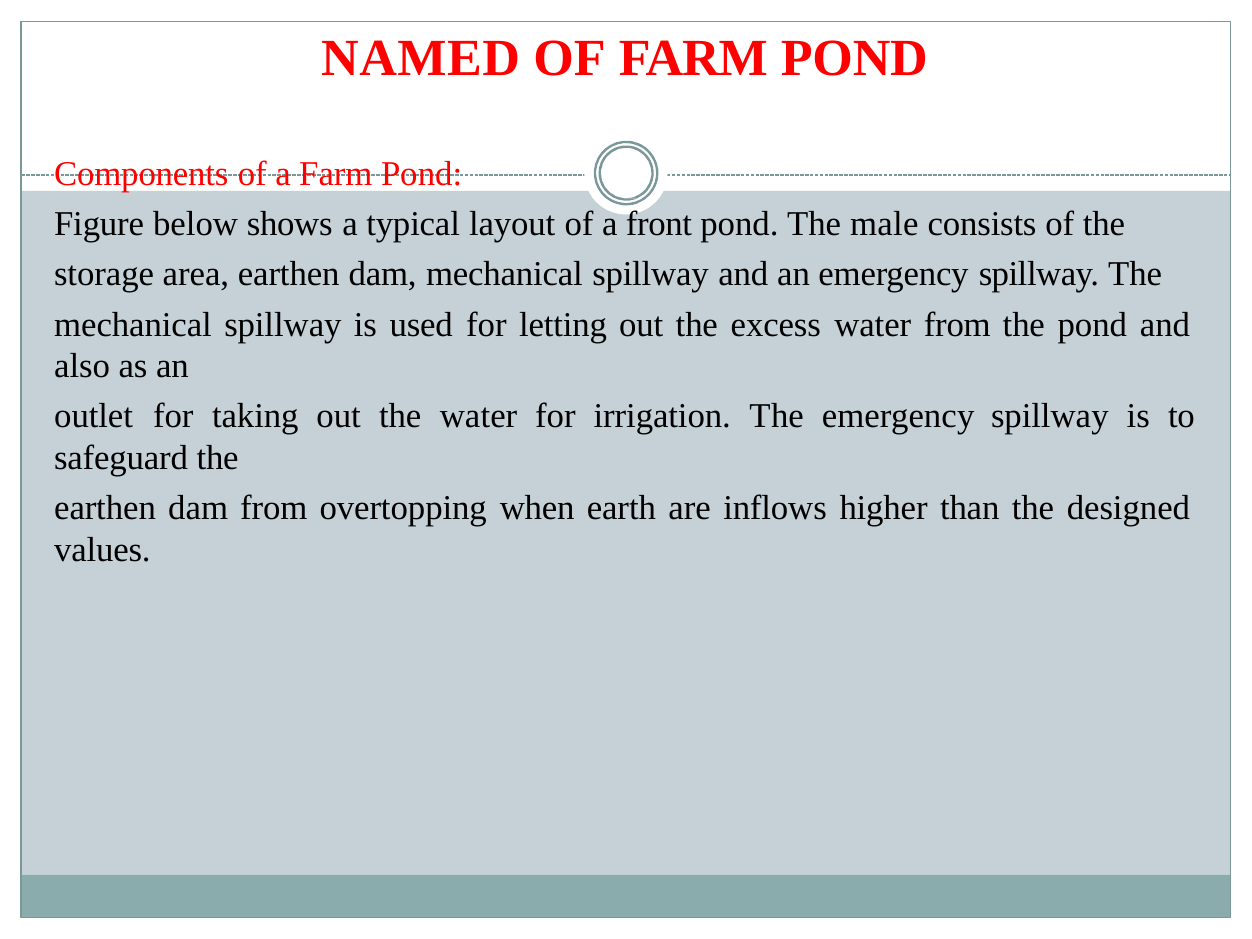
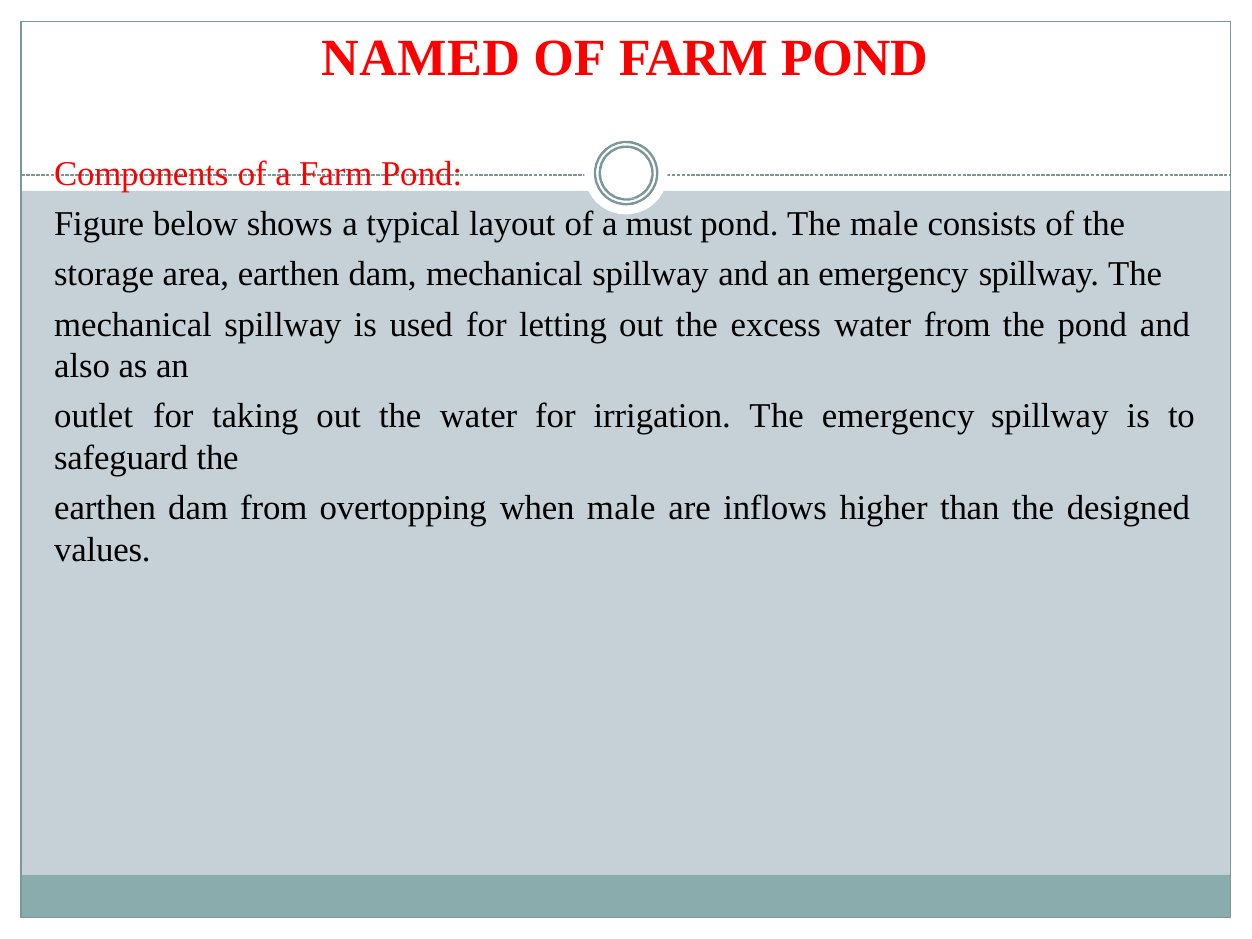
front: front -> must (659, 224)
when earth: earth -> male (621, 508)
